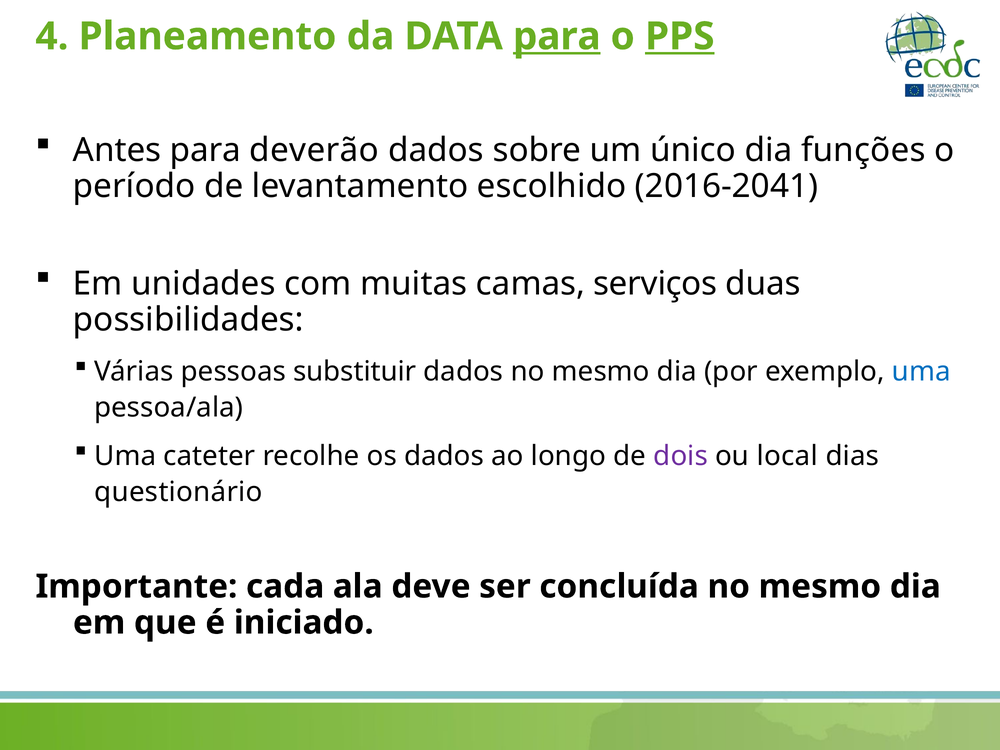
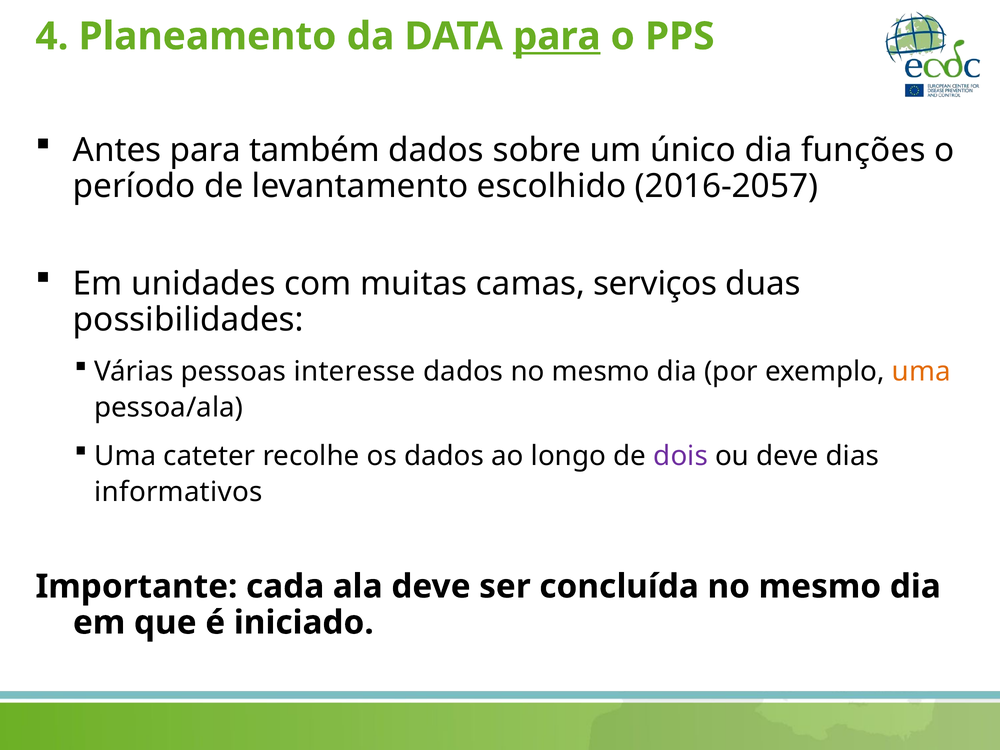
PPS underline: present -> none (680, 36)
deverão: deverão -> também (315, 150)
2016-2041: 2016-2041 -> 2016-2057 (727, 186)
substituir: substituir -> interesse (354, 371)
uma colour: blue -> orange (921, 371)
ou local: local -> deve (788, 456)
questionário: questionário -> informativos (178, 492)
